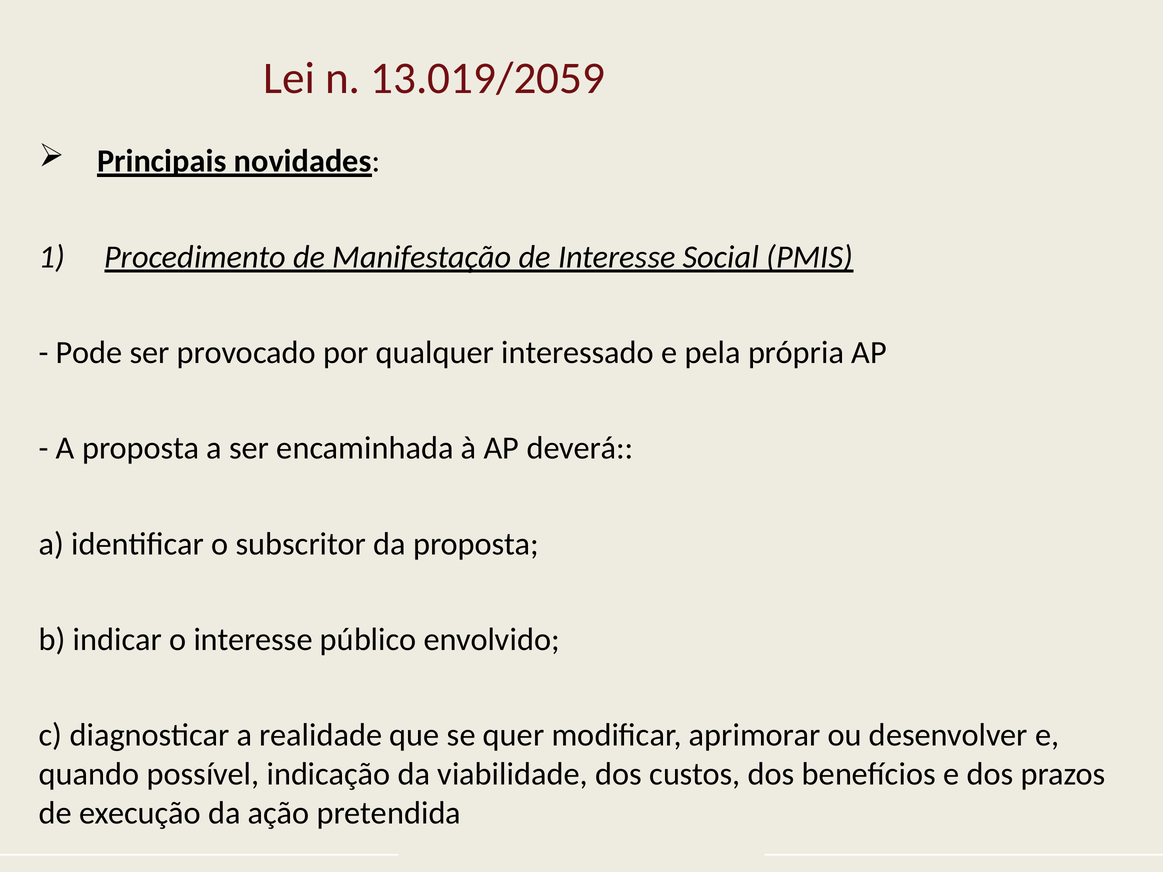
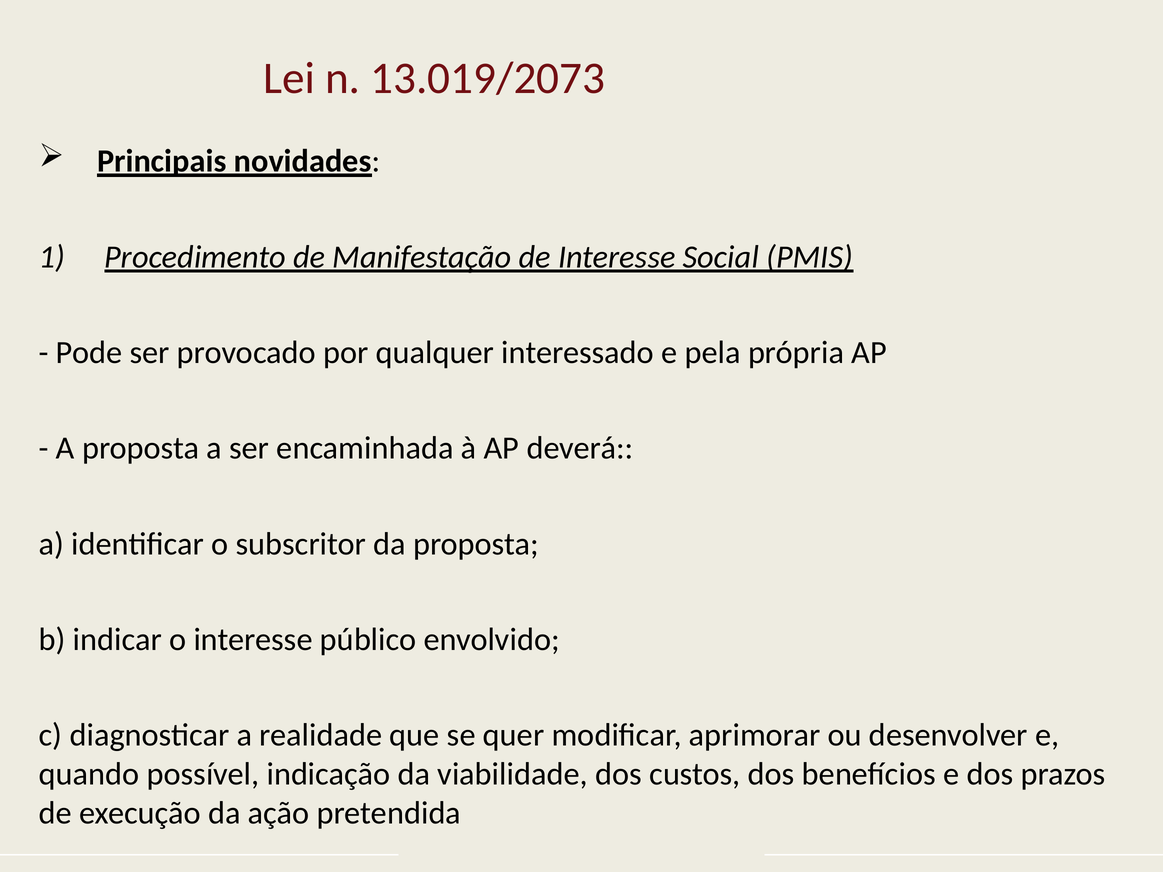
13.019/2059: 13.019/2059 -> 13.019/2073 (488, 78)
